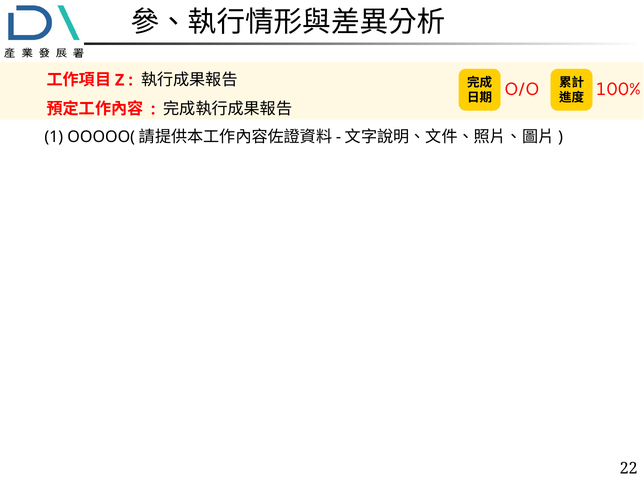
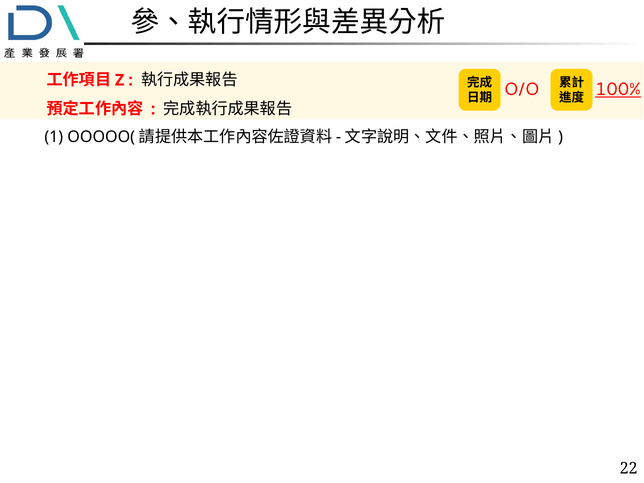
100% underline: none -> present (618, 89)
